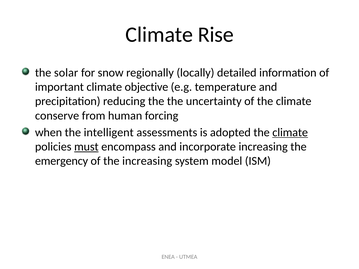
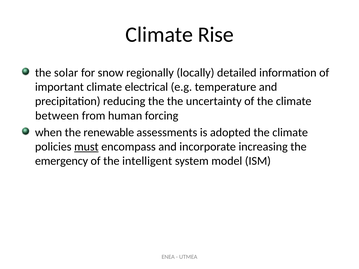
objective: objective -> electrical (146, 87)
conserve: conserve -> between (57, 116)
intelligent: intelligent -> renewable (109, 132)
climate underline: present -> none (290, 132)
the increasing: increasing -> intelligent (147, 161)
